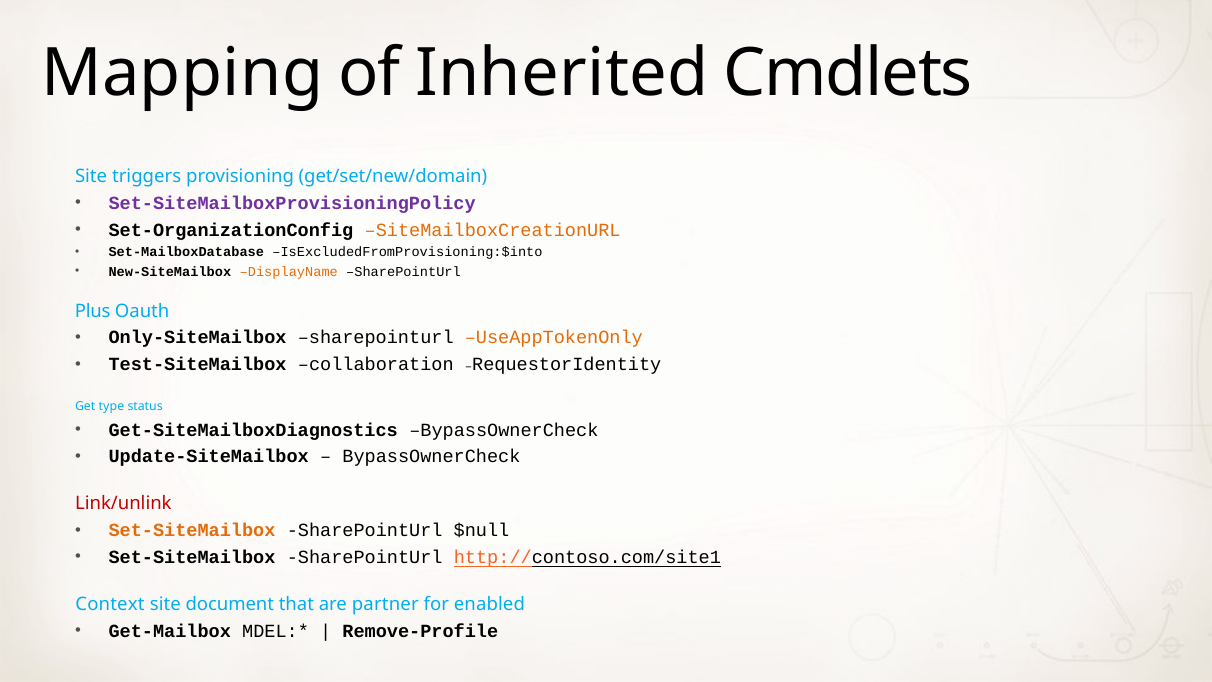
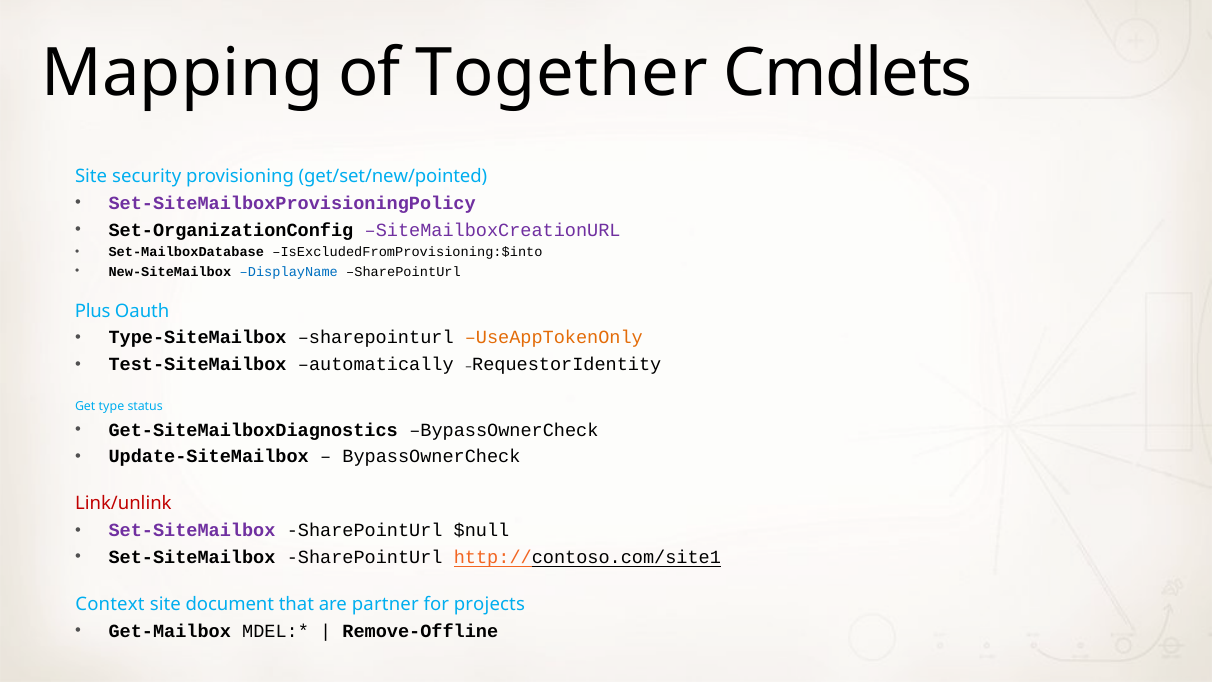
Inherited: Inherited -> Together (562, 73)
triggers: triggers -> security (147, 176)
get/set/new/domain: get/set/new/domain -> get/set/new/pointed (393, 176)
SiteMailboxCreationURL colour: orange -> purple (493, 230)
DisplayName colour: orange -> blue (289, 272)
Only-SiteMailbox: Only-SiteMailbox -> Type-SiteMailbox (198, 338)
collaboration: collaboration -> automatically (376, 365)
Set-SiteMailbox colour: orange -> purple (192, 530)
enabled: enabled -> projects (489, 604)
Remove-Profile: Remove-Profile -> Remove-Offline (420, 631)
